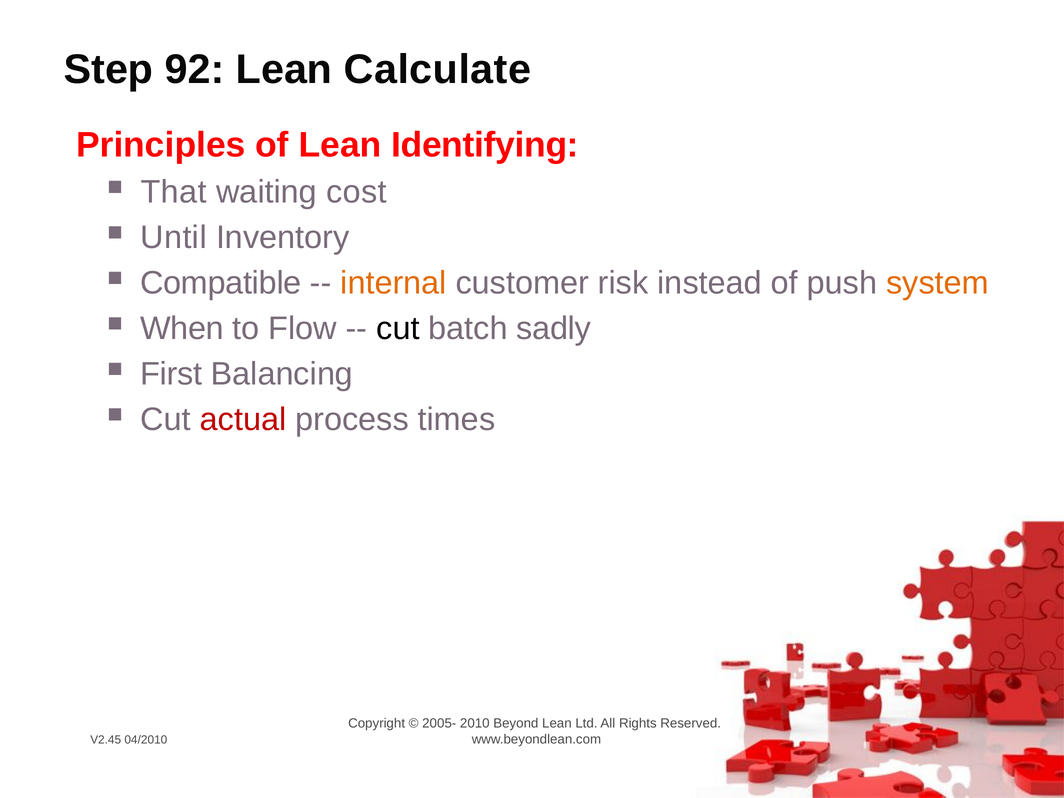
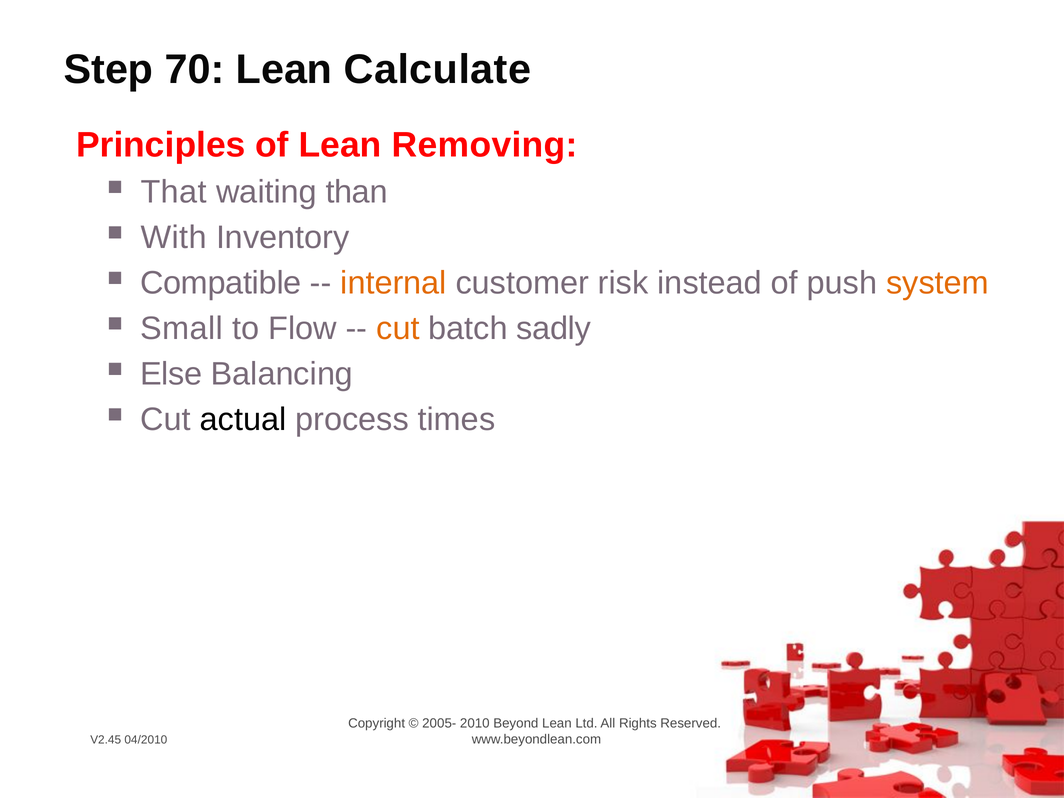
92: 92 -> 70 (195, 69)
Identifying: Identifying -> Removing (485, 145)
cost: cost -> than (357, 192)
Until: Until -> With (174, 238)
When: When -> Small (182, 329)
cut colour: black -> orange (398, 329)
First: First -> Else (171, 374)
actual colour: red -> black (243, 420)
